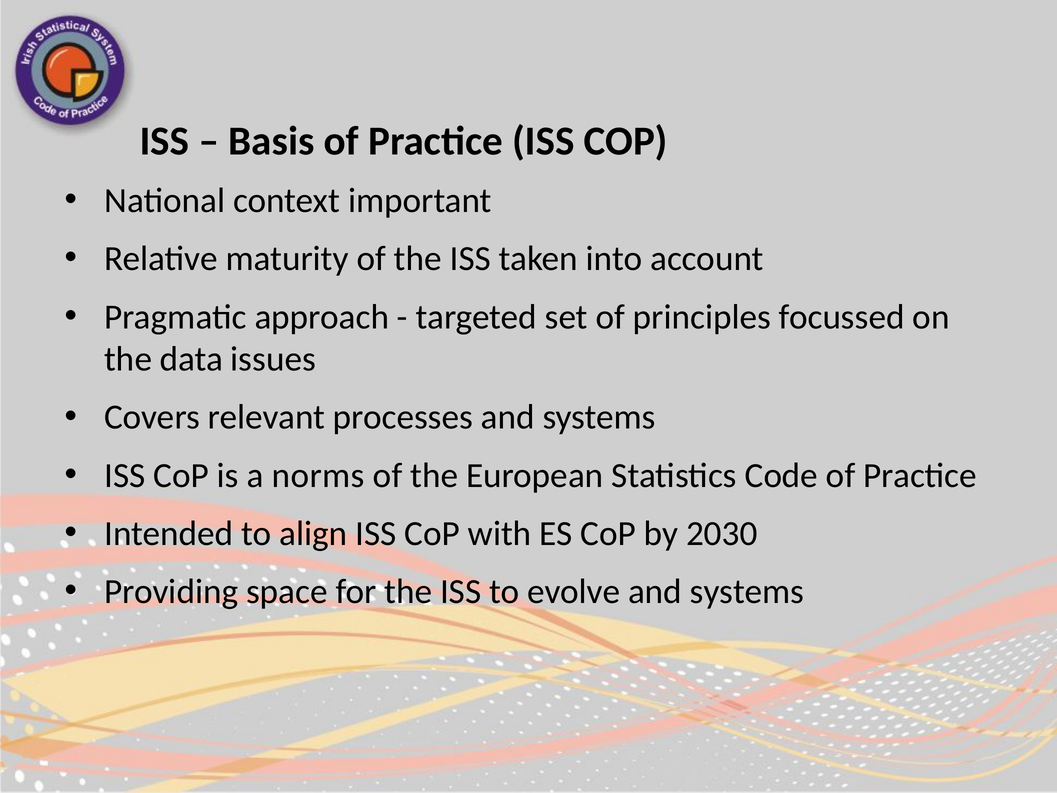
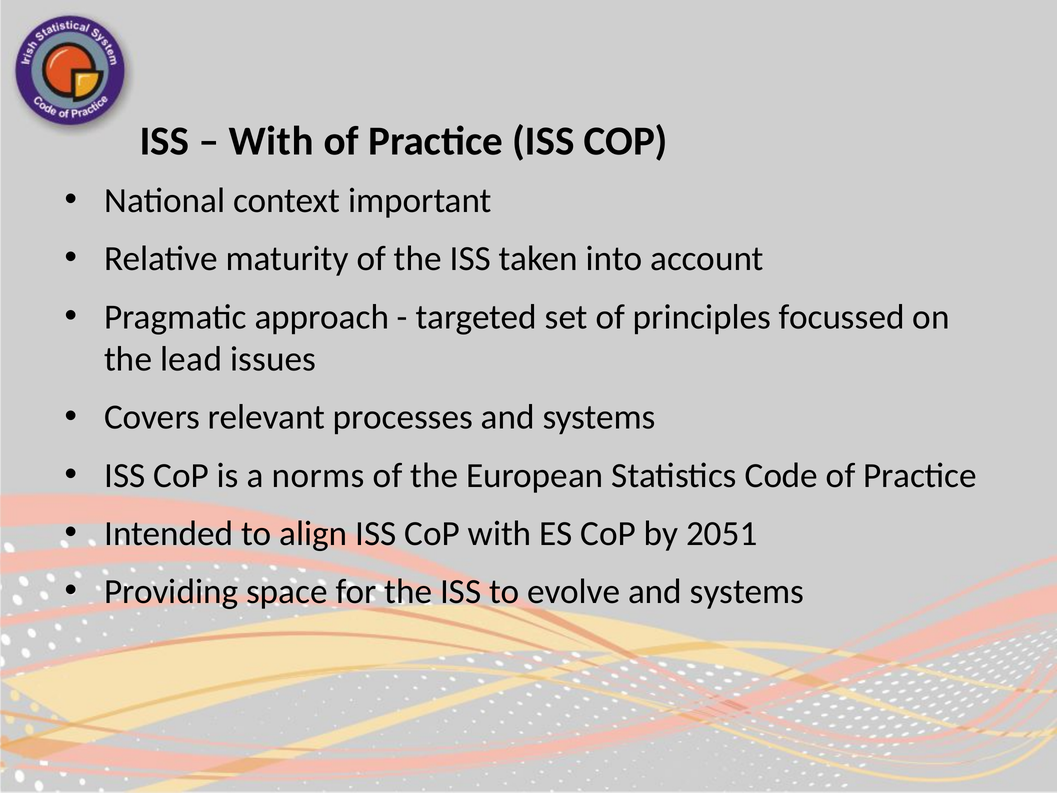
Basis: Basis -> With (271, 141)
data: data -> lead (191, 359)
2030: 2030 -> 2051 (722, 533)
